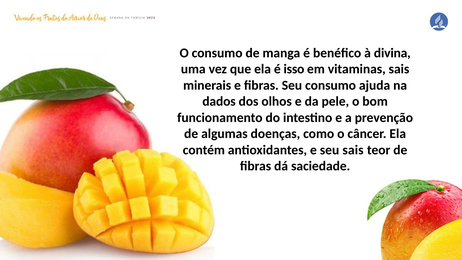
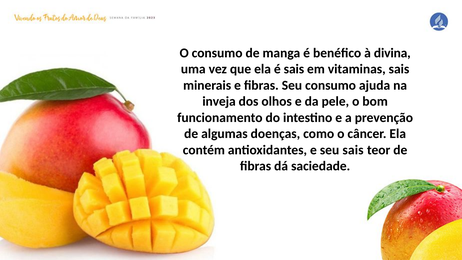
é isso: isso -> sais (294, 69)
dados: dados -> inveja (219, 101)
